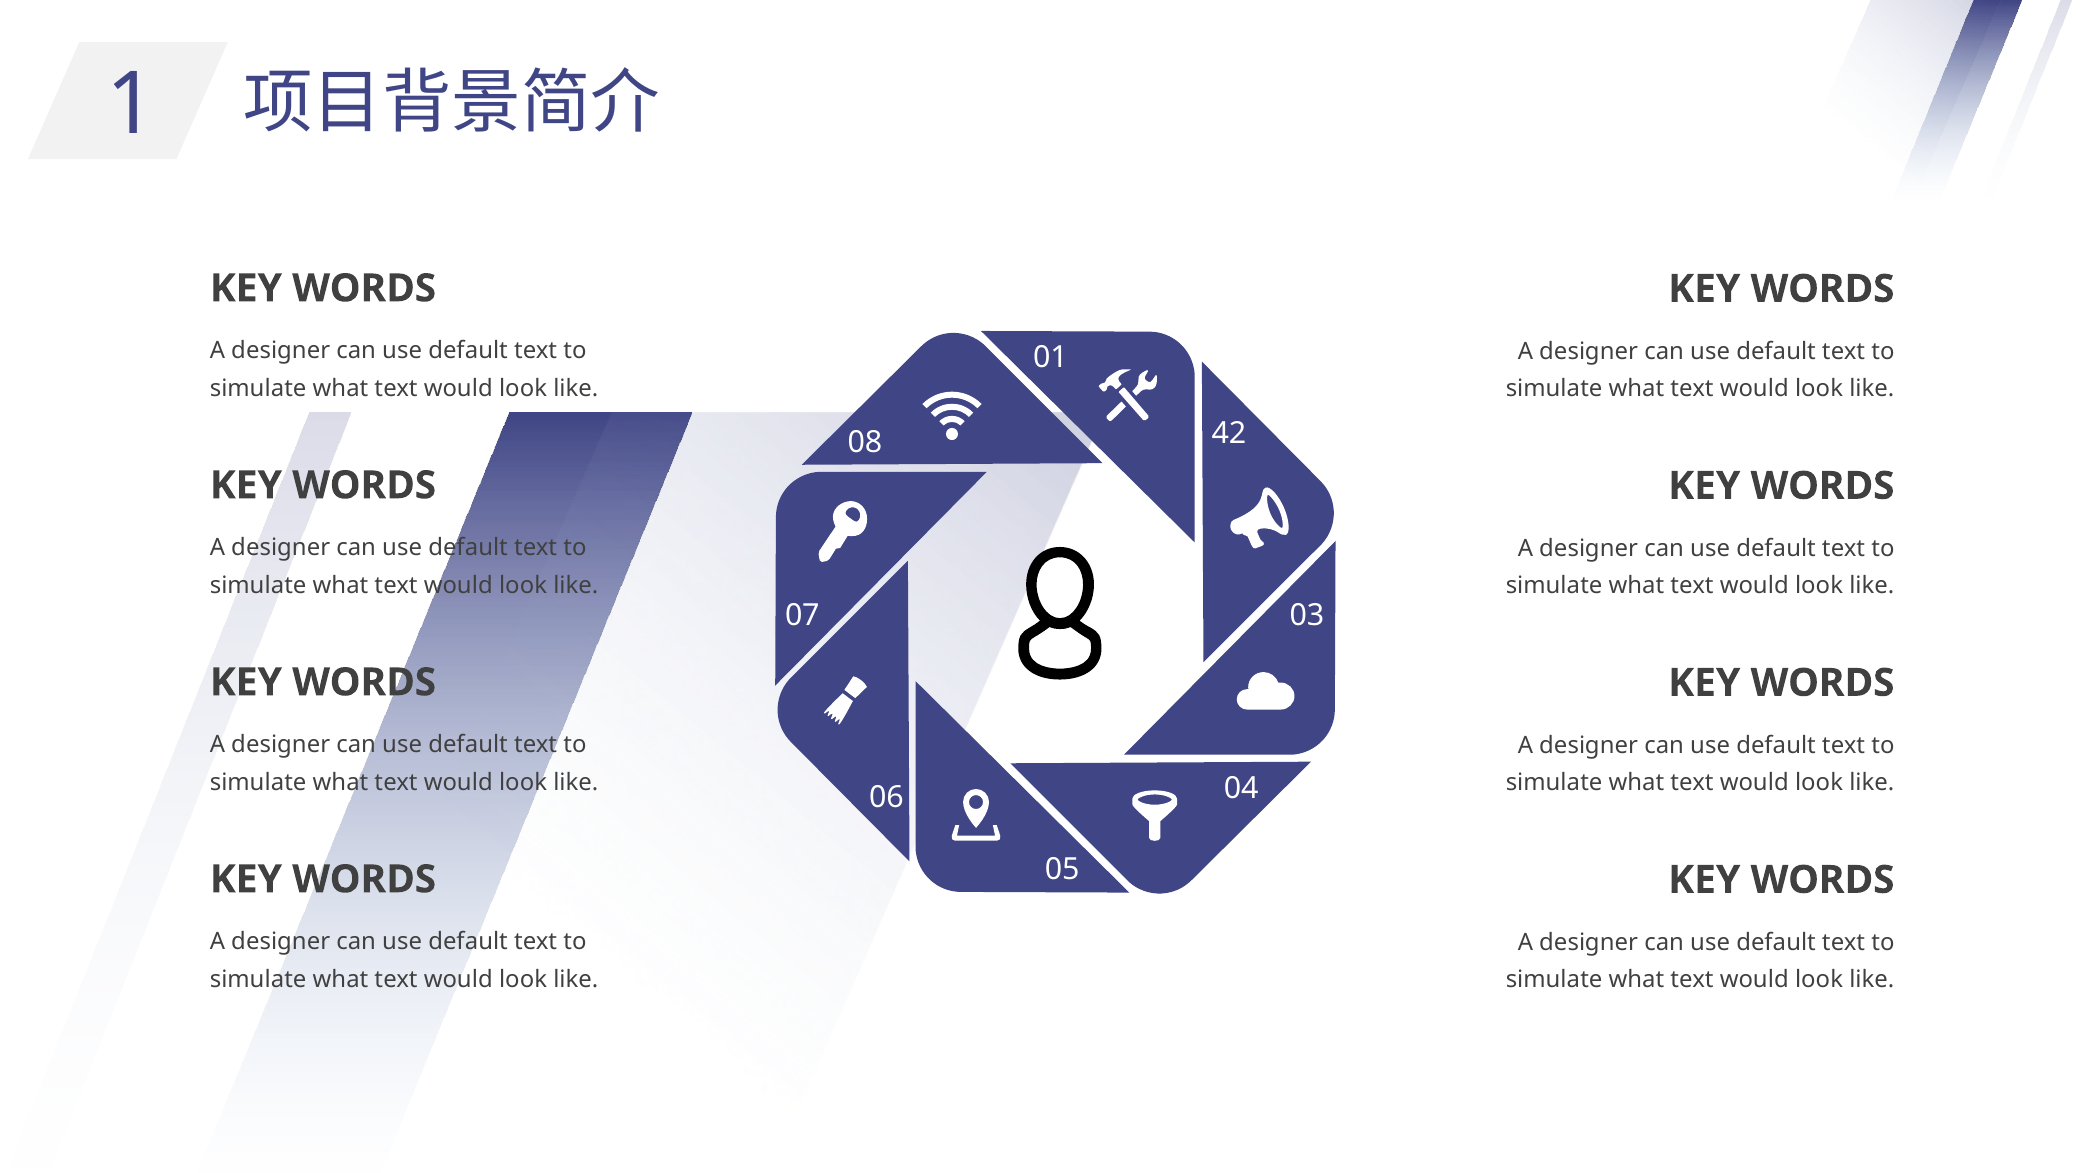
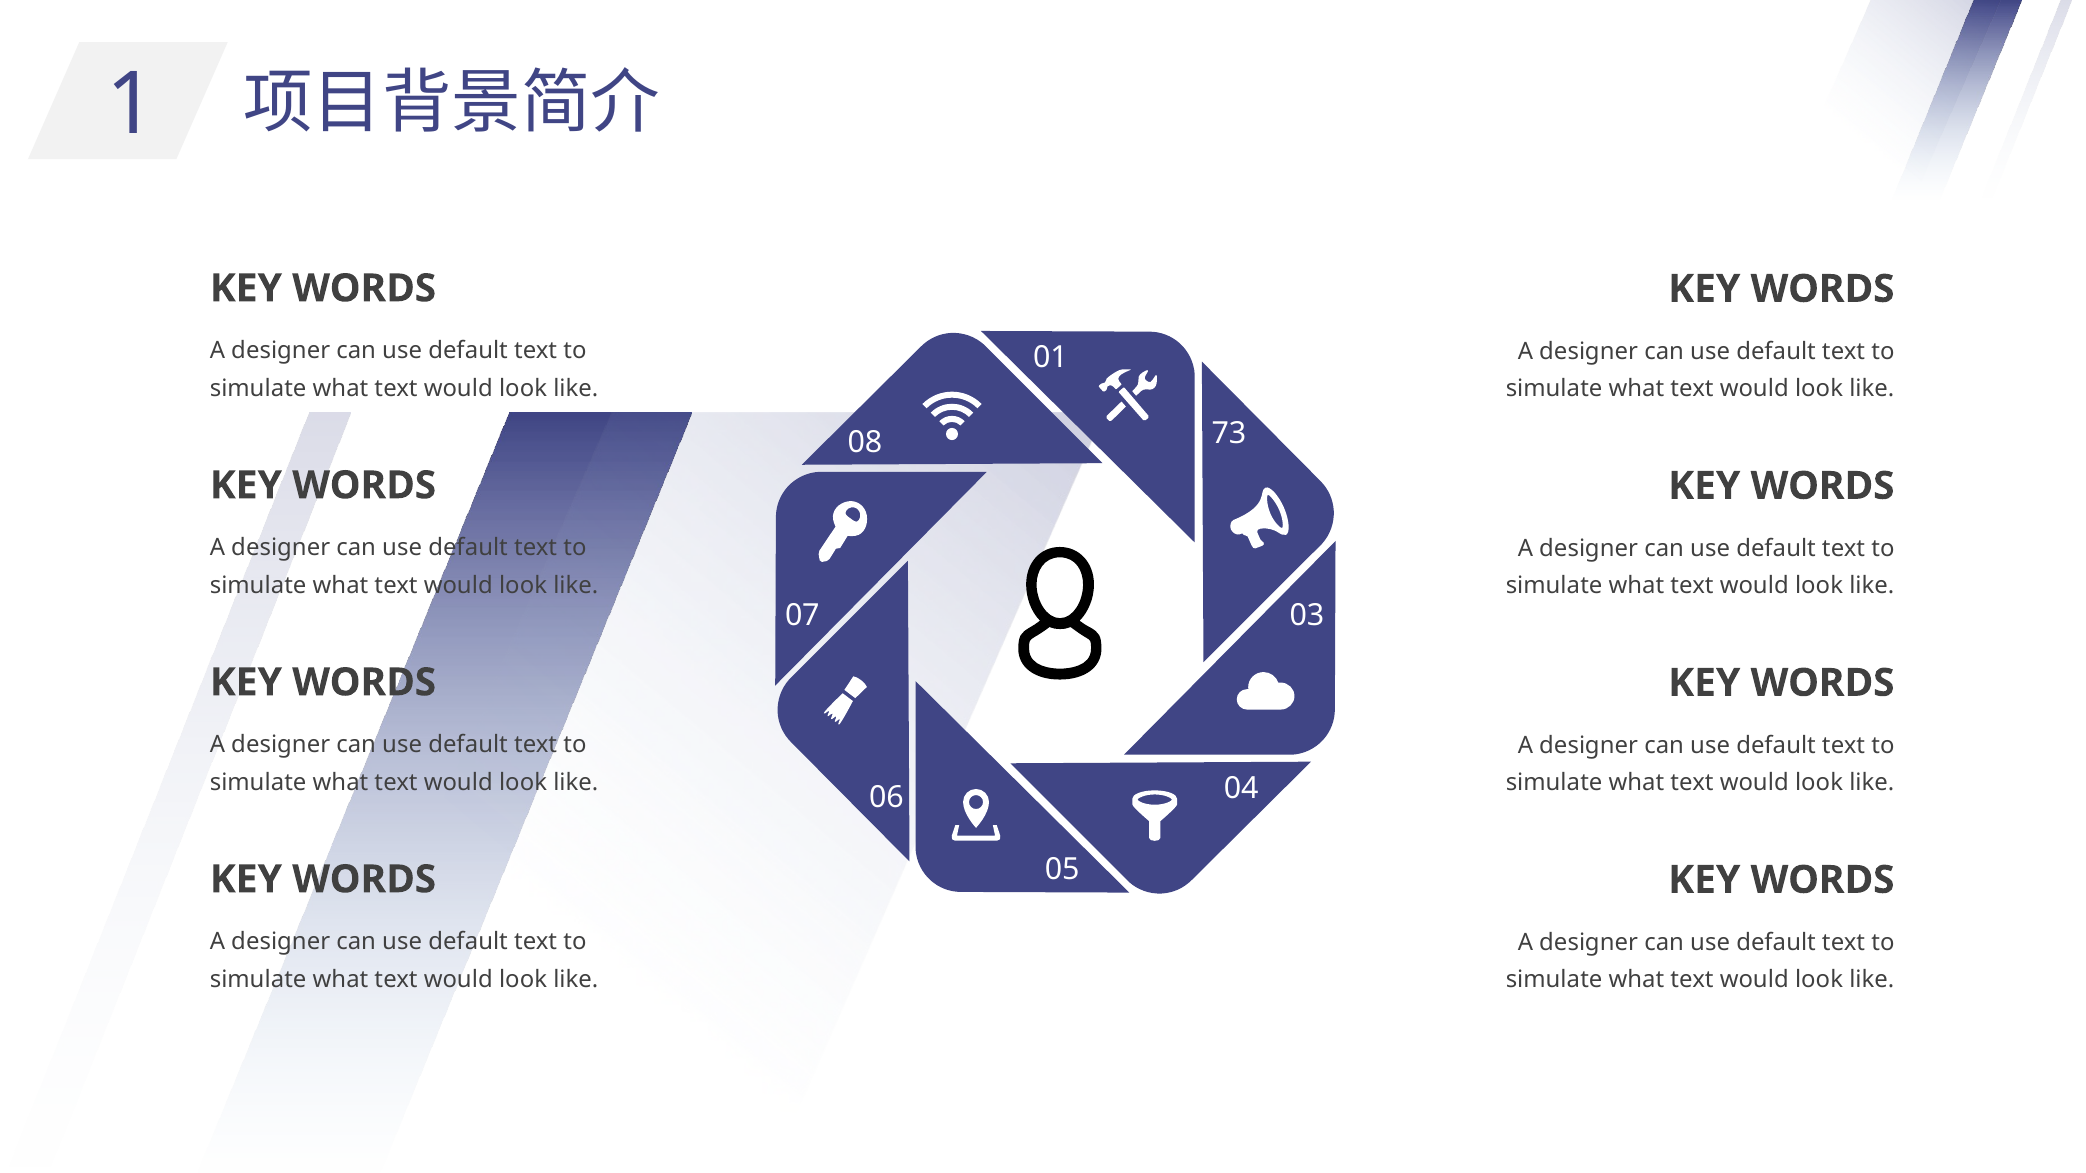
42: 42 -> 73 (1229, 434)
